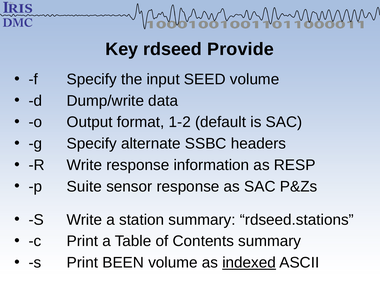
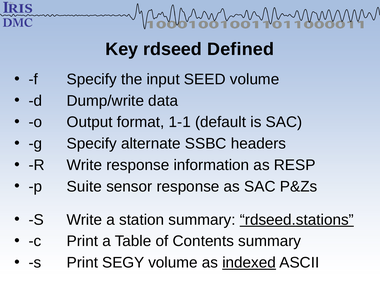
Provide: Provide -> Defined (241, 49)
1-2: 1-2 -> 1-1 (180, 122)
rdseed.stations underline: none -> present (297, 220)
BEEN: BEEN -> SEGY (123, 263)
